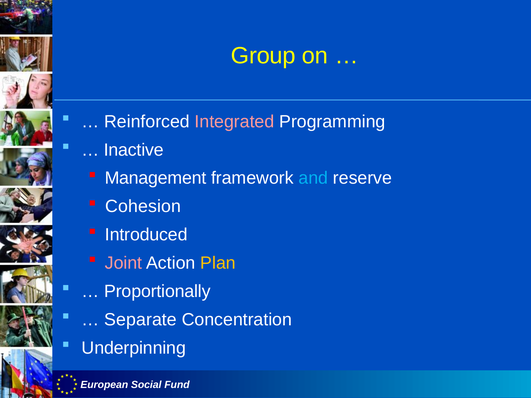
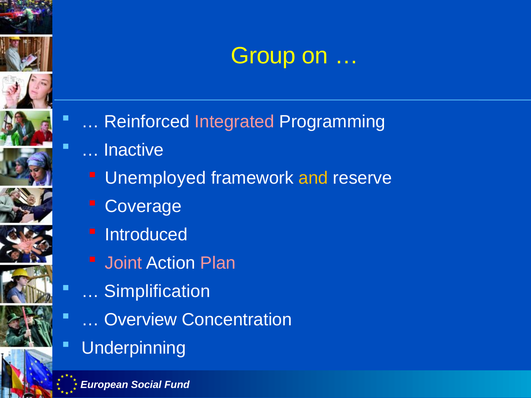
Management: Management -> Unemployed (155, 178)
and colour: light blue -> yellow (313, 178)
Cohesion: Cohesion -> Coverage (143, 207)
Plan colour: yellow -> pink (218, 263)
Proportionally: Proportionally -> Simplification (157, 291)
Separate: Separate -> Overview (141, 320)
